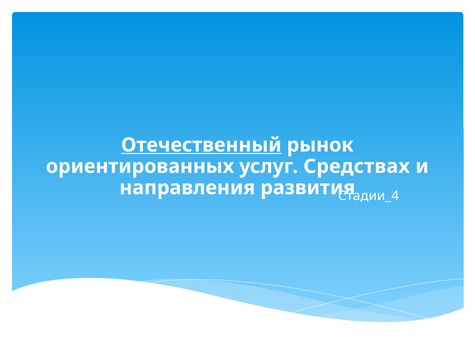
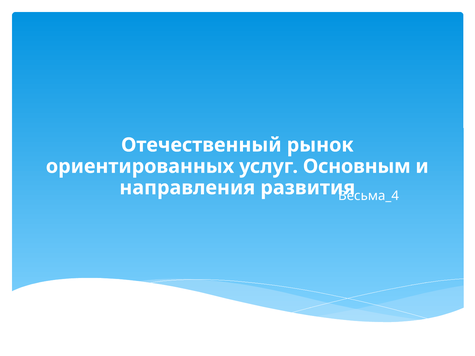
Отечественный underline: present -> none (201, 145)
Средствах: Средствах -> Основным (357, 166)
Стадии_4: Стадии_4 -> Весьма_4 (369, 196)
